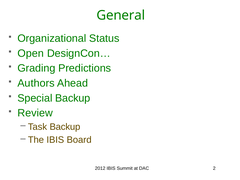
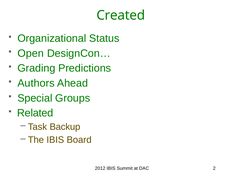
General: General -> Created (121, 15)
Special Backup: Backup -> Groups (73, 98)
Review: Review -> Related (35, 113)
